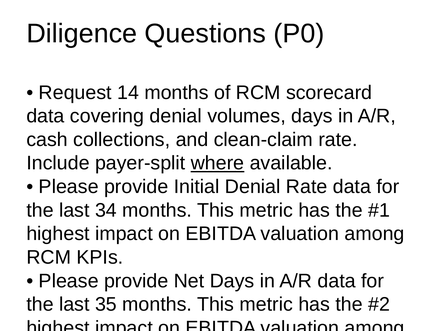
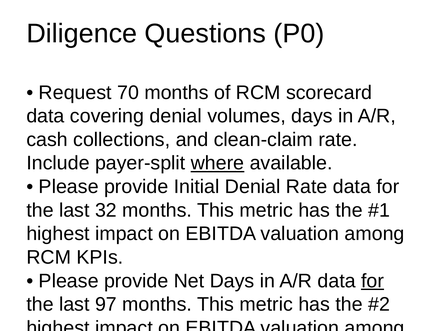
14: 14 -> 70 (128, 92)
34: 34 -> 32 (106, 210)
for underline: none -> present (373, 281)
35: 35 -> 97 (106, 304)
